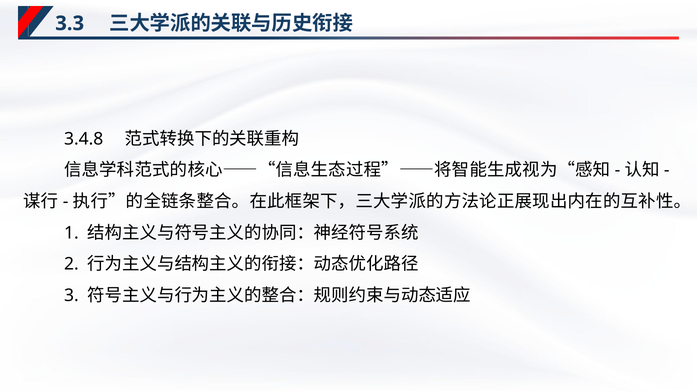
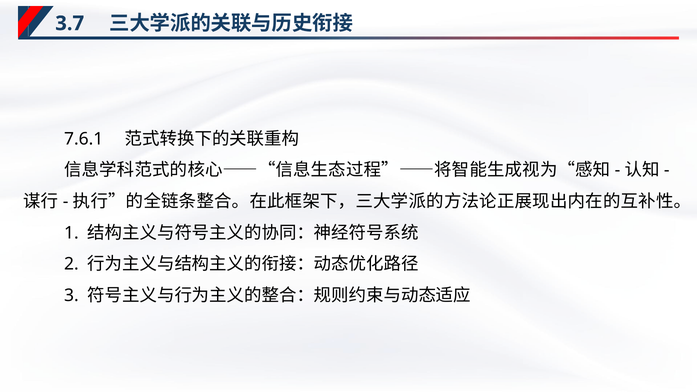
3.3: 3.3 -> 3.7 (70, 23)
3.4.8: 3.4.8 -> 7.6.1 (84, 139)
